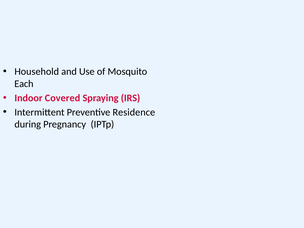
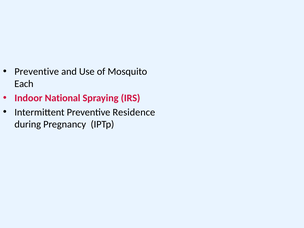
Household: Household -> Preventive (37, 72)
Covered: Covered -> National (63, 98)
